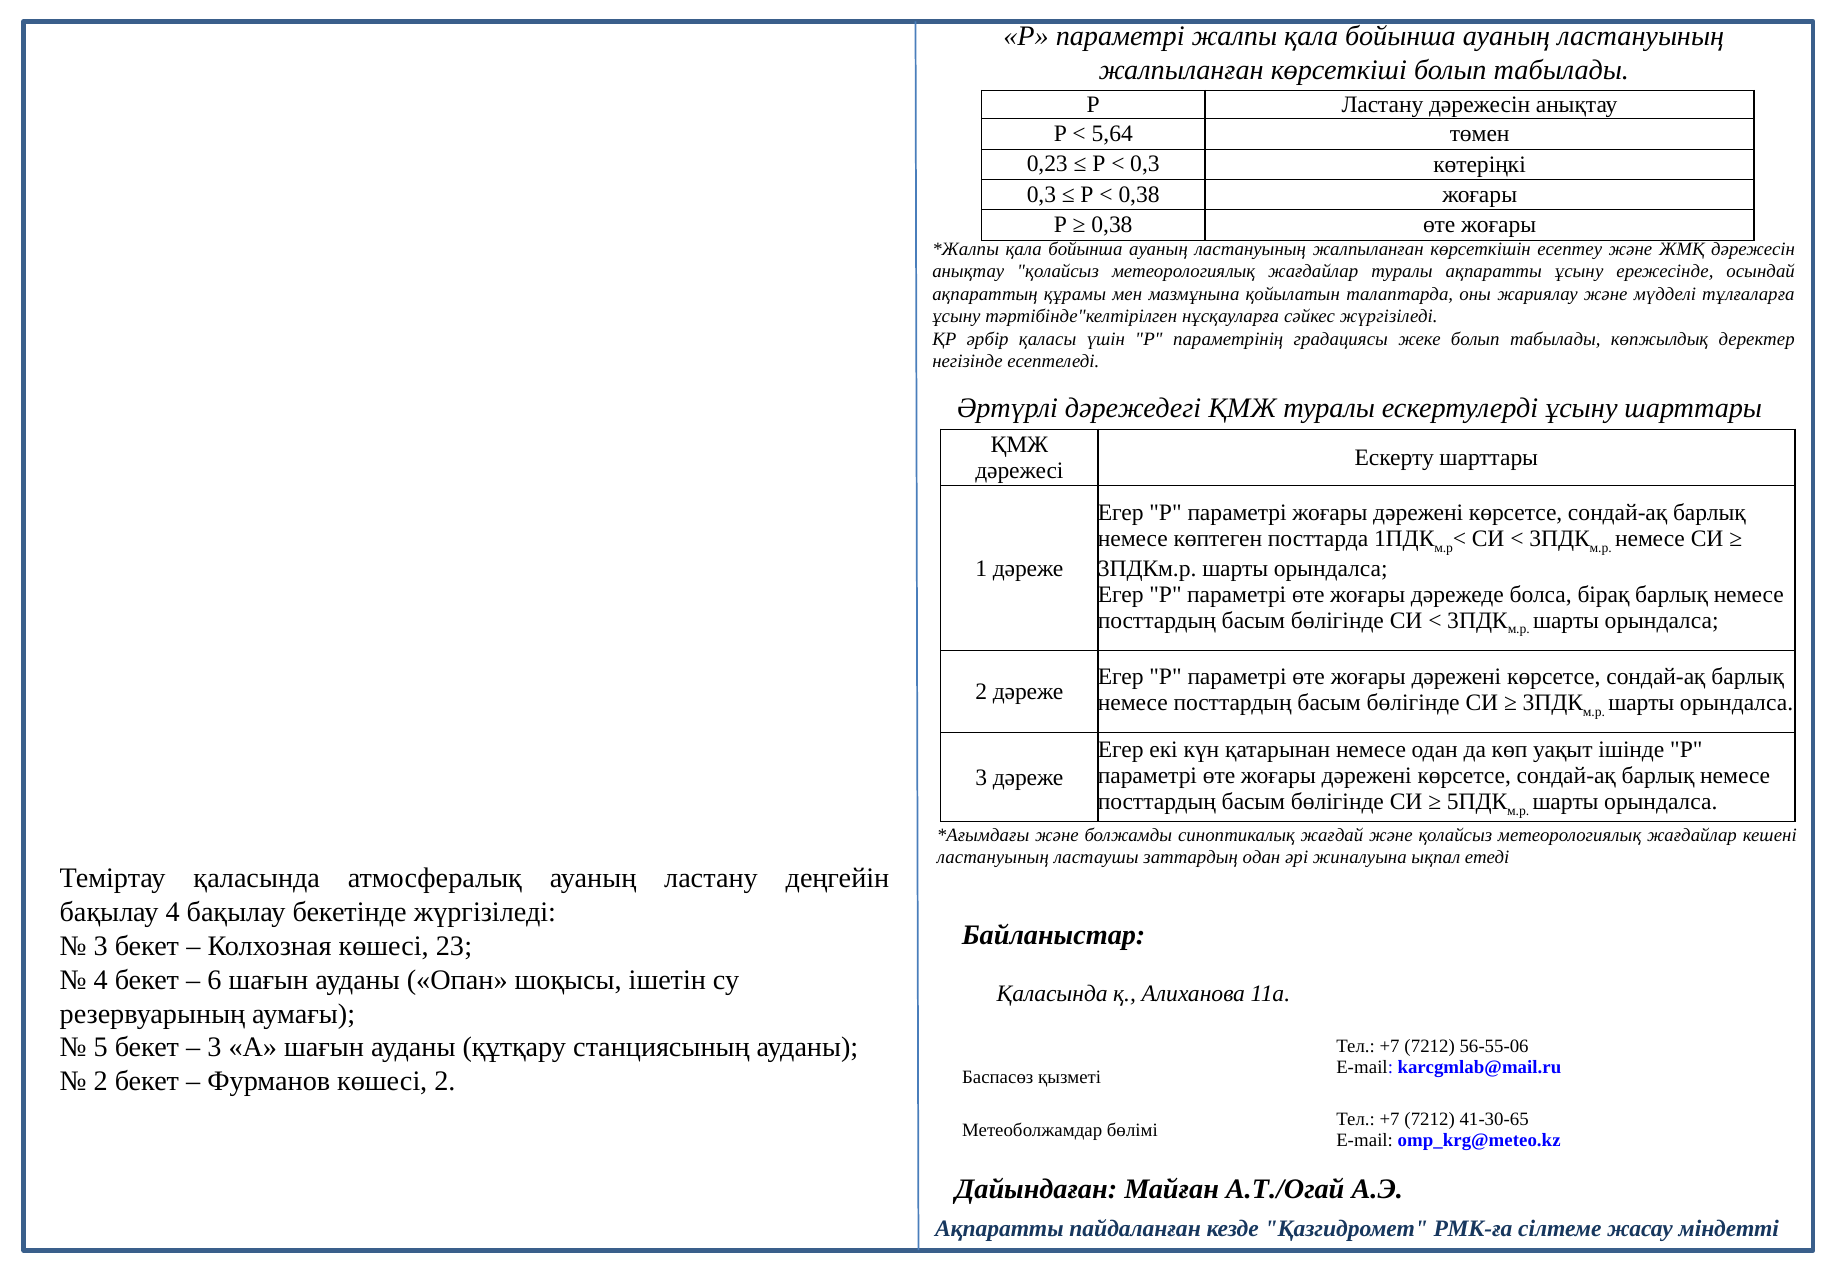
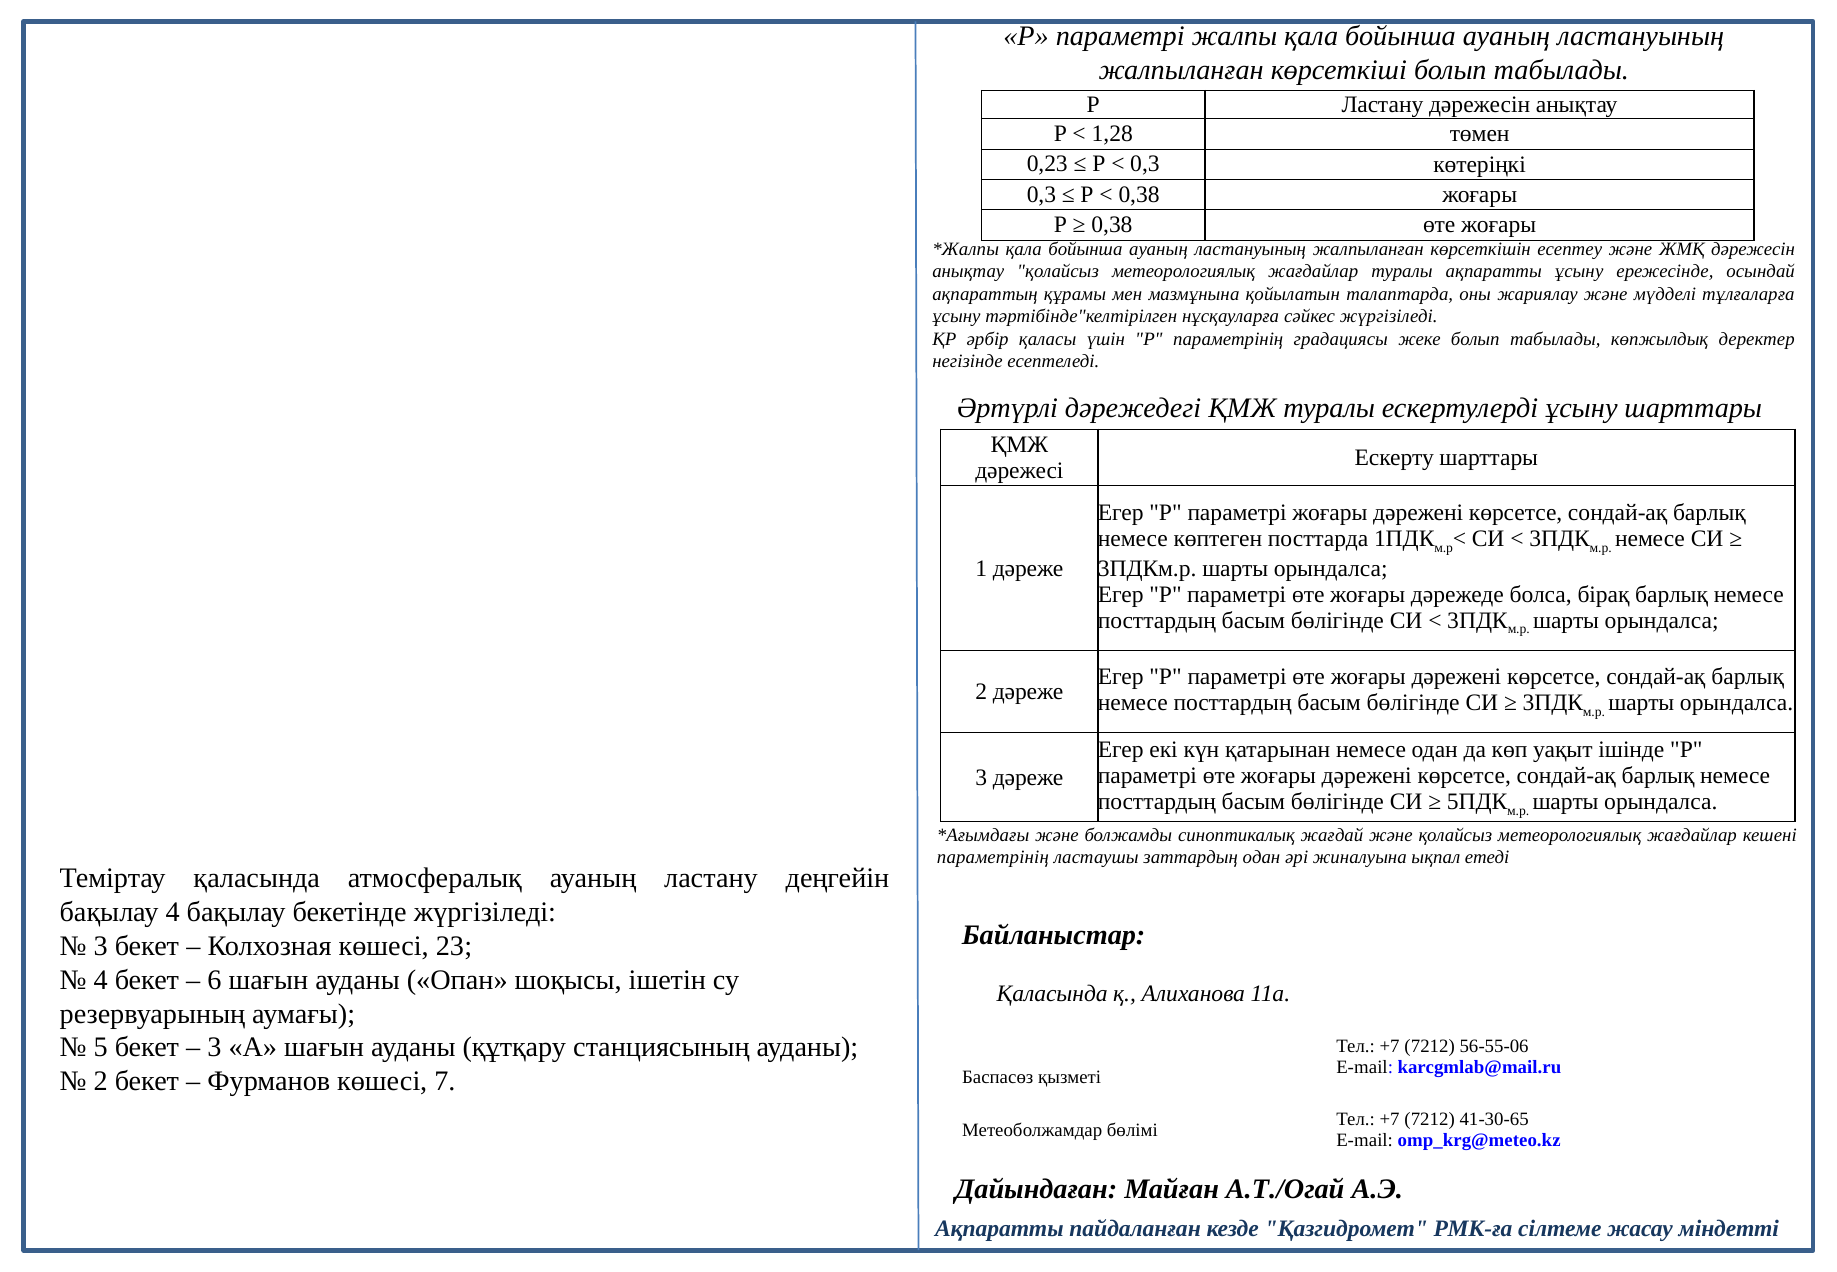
5,64: 5,64 -> 1,28 (1112, 134)
ластануының: ластануының -> параметрінің (993, 857)
көшесі 2: 2 -> 7 (445, 1081)
